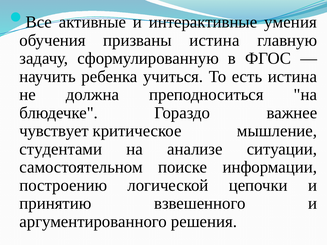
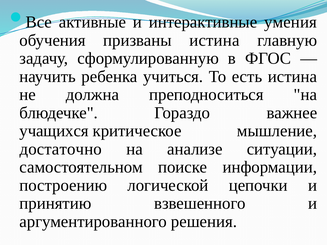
чувствует: чувствует -> учащихся (54, 131)
студентами: студентами -> достаточно (61, 149)
